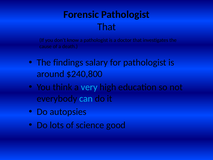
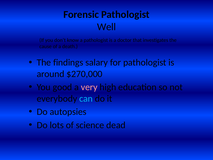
That: That -> Well (107, 27)
$240,800: $240,800 -> $270,000 (84, 74)
think: think -> good (62, 87)
very colour: light blue -> pink (89, 87)
good: good -> dead (116, 125)
